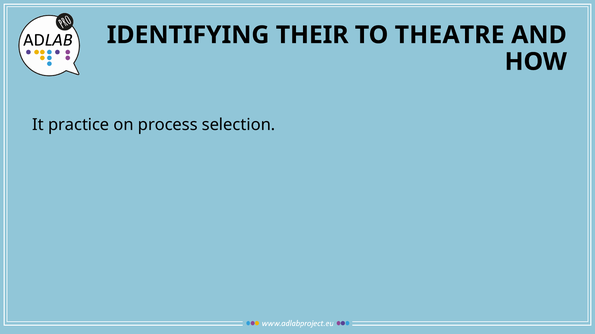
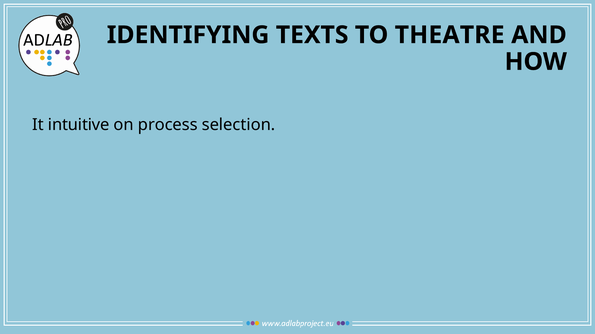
THEIR: THEIR -> TEXTS (312, 35)
practice: practice -> intuitive (79, 125)
